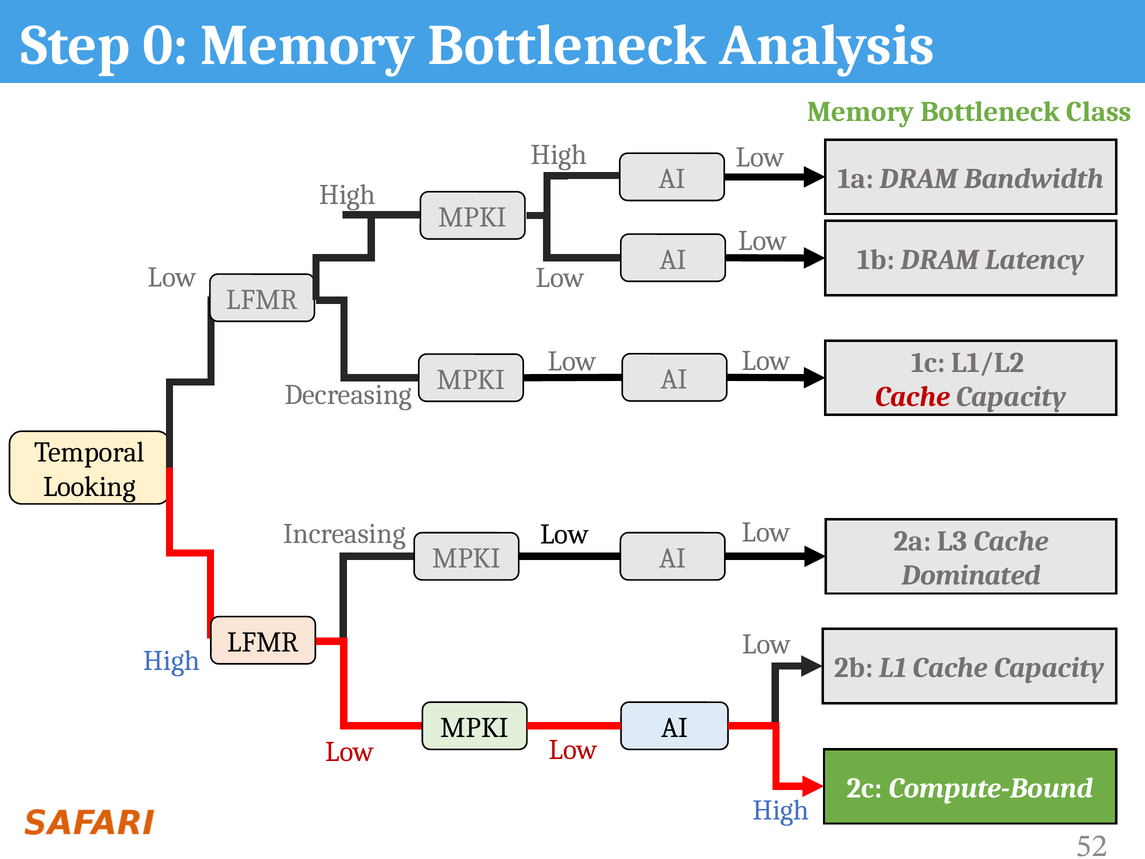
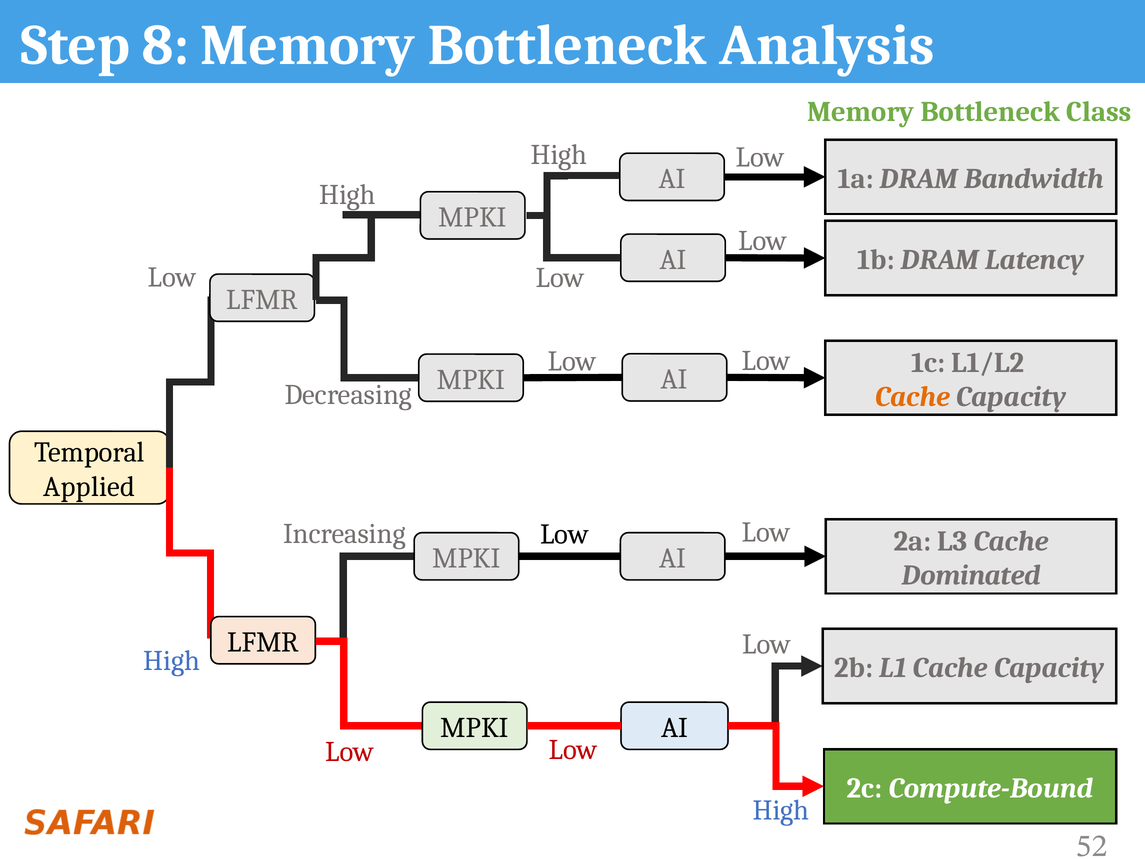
0: 0 -> 8 (166, 45)
Cache colour: red -> orange (913, 397)
Looking: Looking -> Applied (89, 487)
